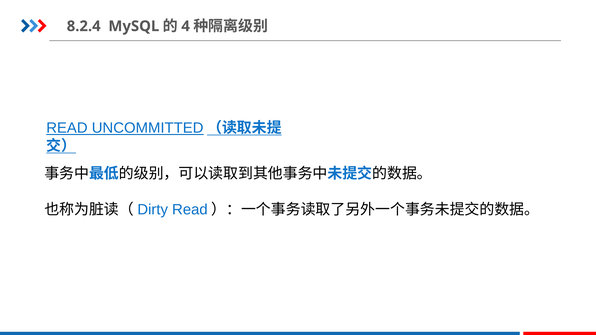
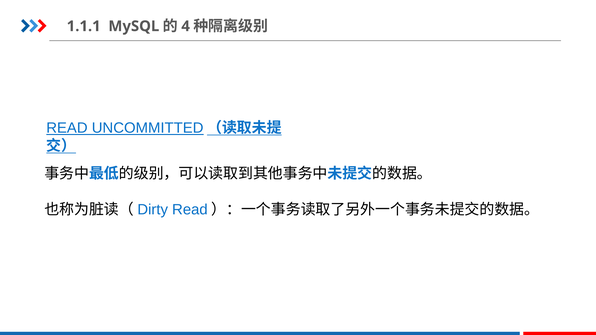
8.2.4: 8.2.4 -> 1.1.1 (84, 26)
